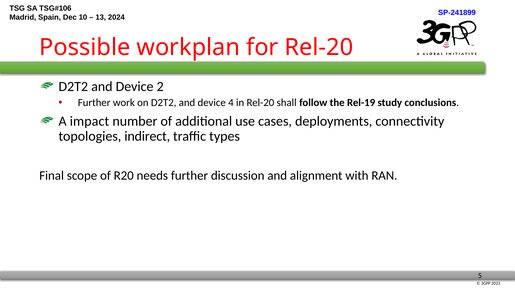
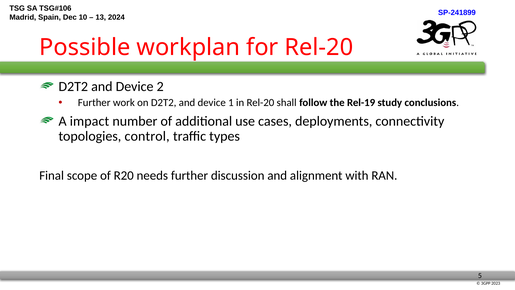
4: 4 -> 1 (231, 103)
indirect: indirect -> control (147, 136)
